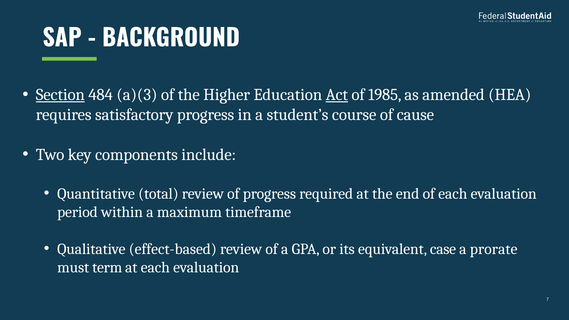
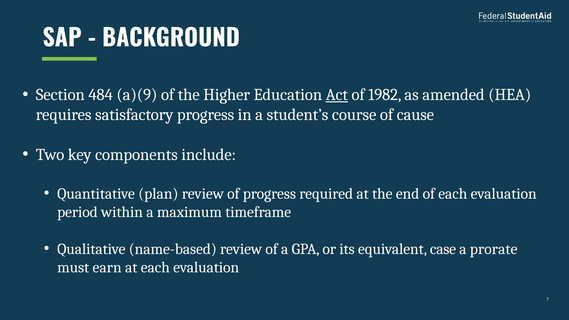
Section underline: present -> none (60, 95)
a)(3: a)(3 -> a)(9 (137, 95)
1985: 1985 -> 1982 (385, 95)
total: total -> plan (158, 194)
effect-based: effect-based -> name-based (173, 249)
term: term -> earn (107, 268)
